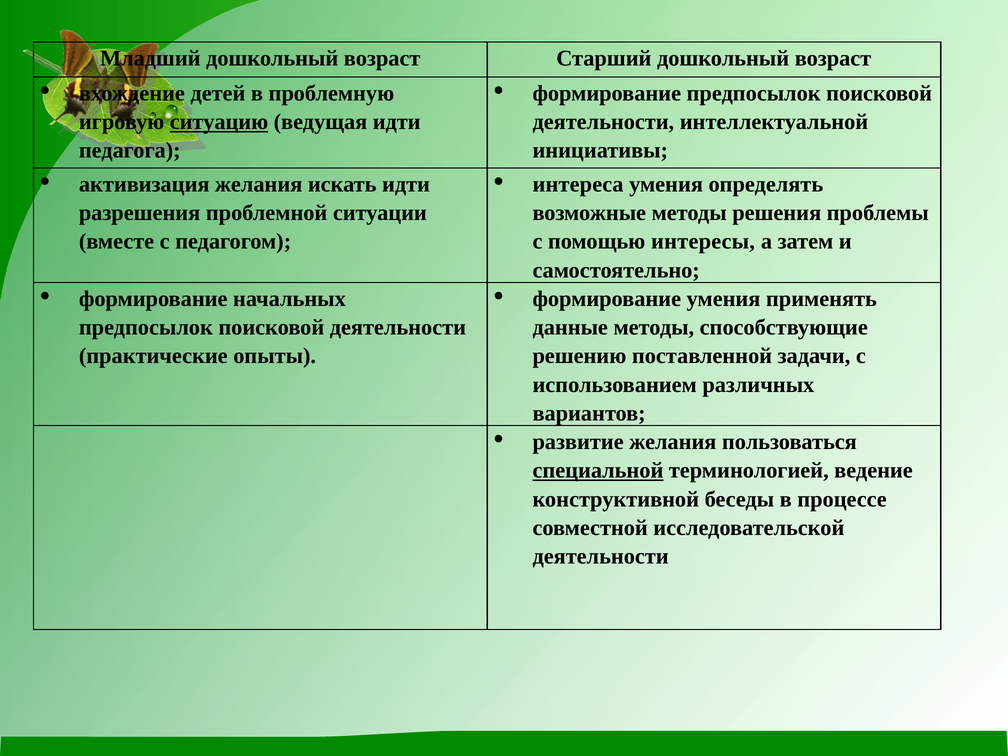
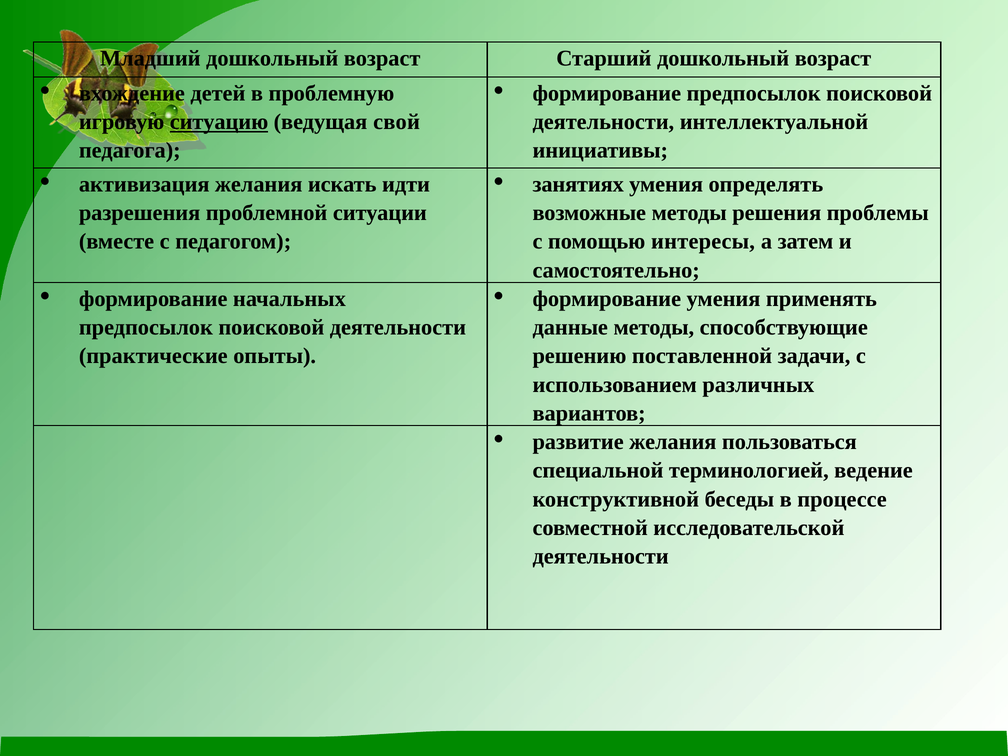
ведущая идти: идти -> свой (397, 122)
интереса: интереса -> занятиях (578, 184)
специальной underline: present -> none (598, 471)
